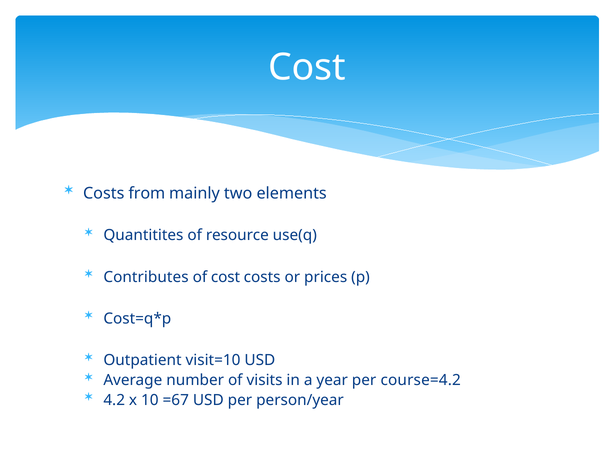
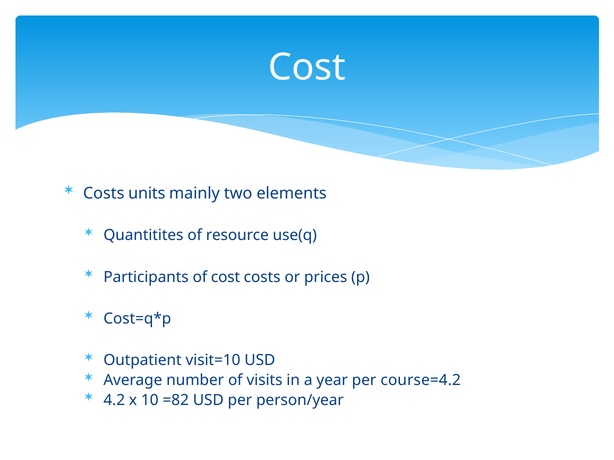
from: from -> units (147, 194)
Contributes: Contributes -> Participants (146, 277)
=67: =67 -> =82 (176, 401)
